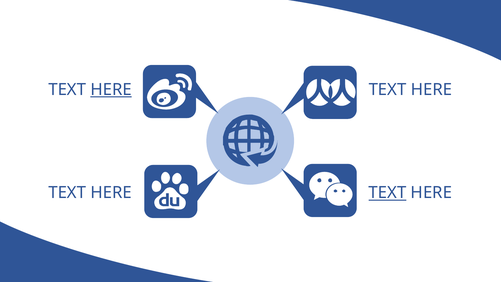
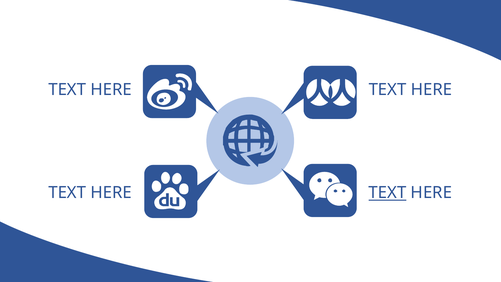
HERE underline: present -> none (111, 90)
